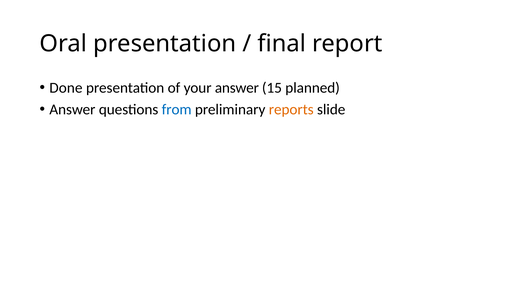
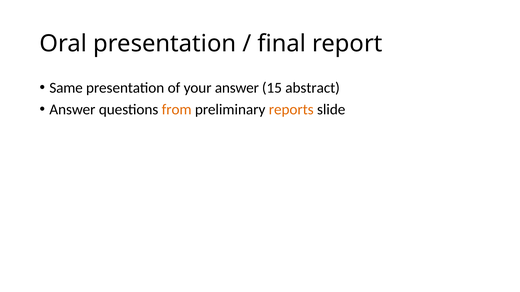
Done: Done -> Same (66, 88)
planned: planned -> abstract (313, 88)
from colour: blue -> orange (177, 110)
